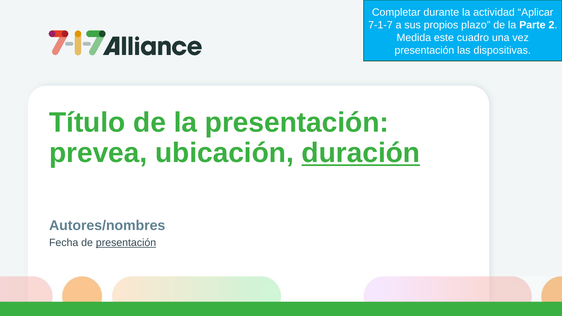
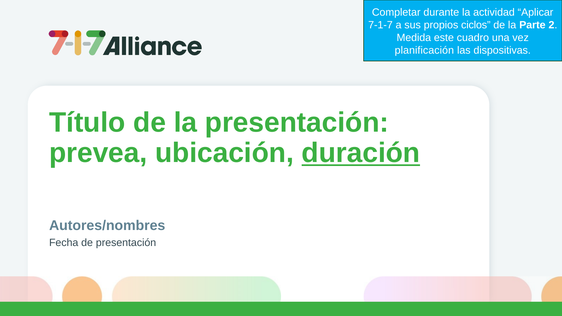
plazo: plazo -> ciclos (476, 25)
presentación: presentación -> planificación (424, 50)
presentación underline: present -> none (126, 243)
